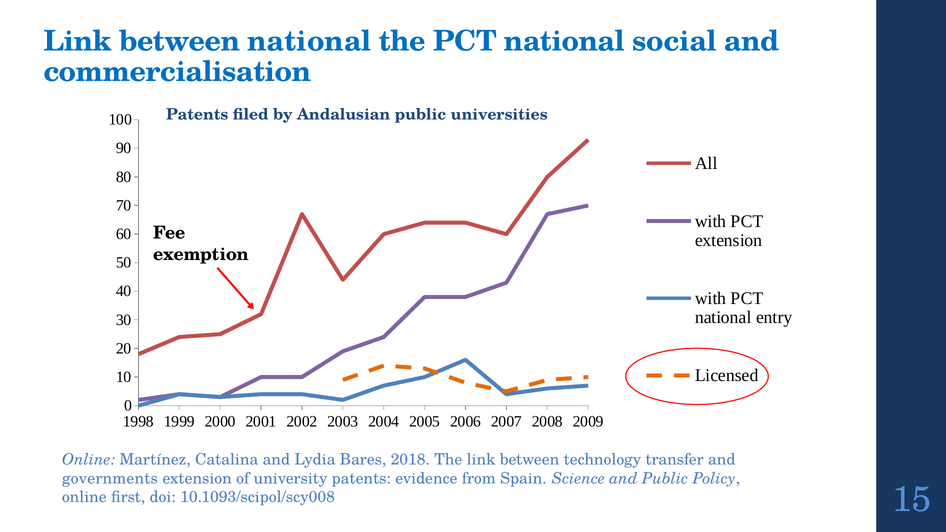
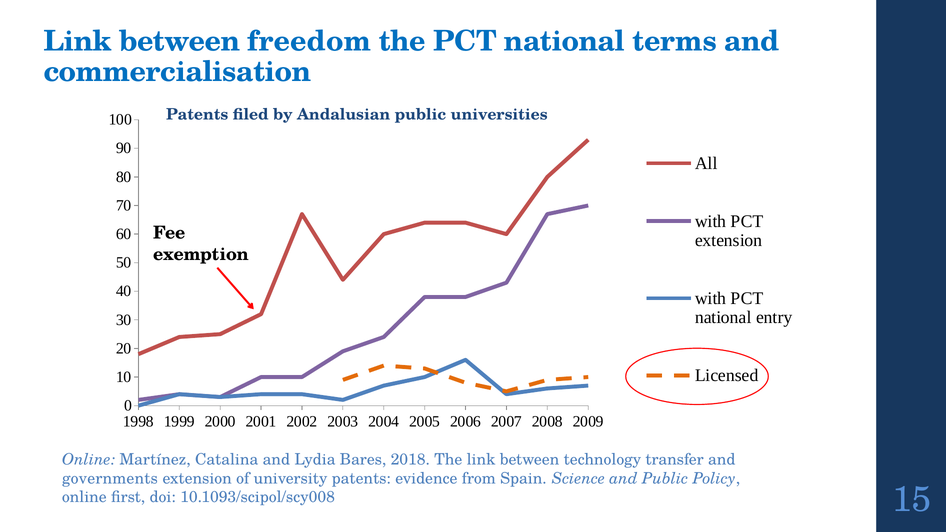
between national: national -> freedom (309, 41)
social: social -> terms (675, 41)
